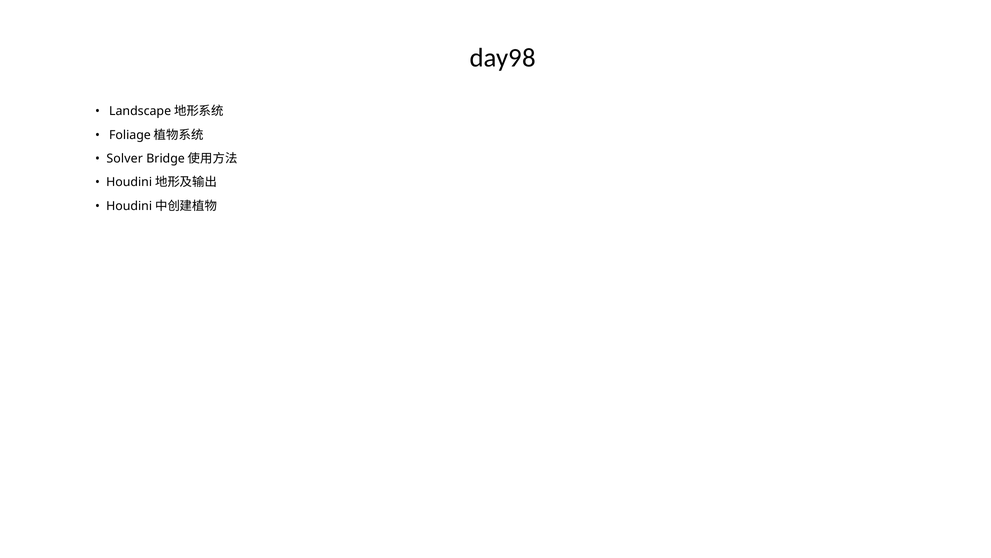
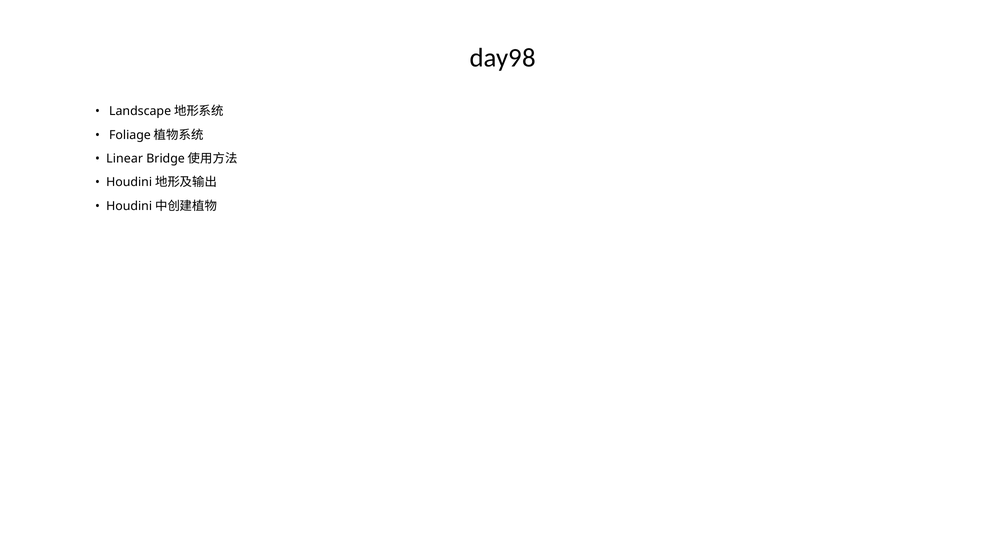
Solver: Solver -> Linear (125, 159)
